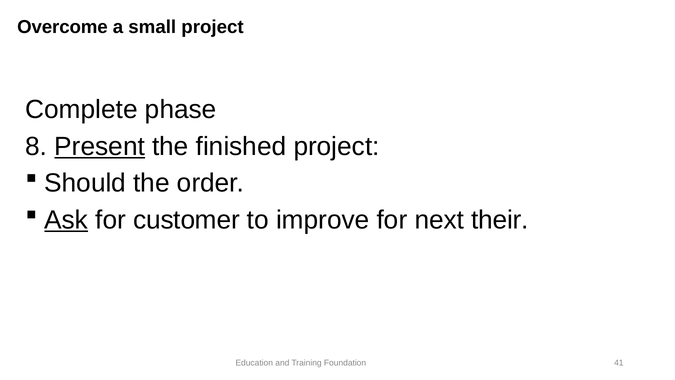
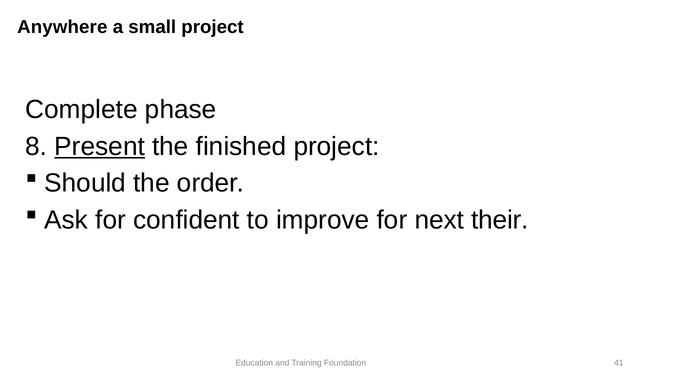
Overcome: Overcome -> Anywhere (62, 27)
Ask underline: present -> none (66, 220)
customer: customer -> confident (186, 220)
